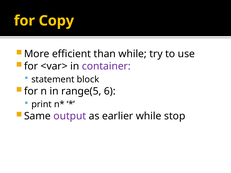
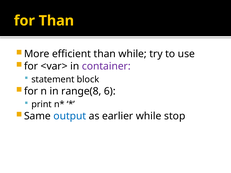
for Copy: Copy -> Than (56, 21)
range(5: range(5 -> range(8 (81, 91)
output colour: purple -> blue (70, 116)
